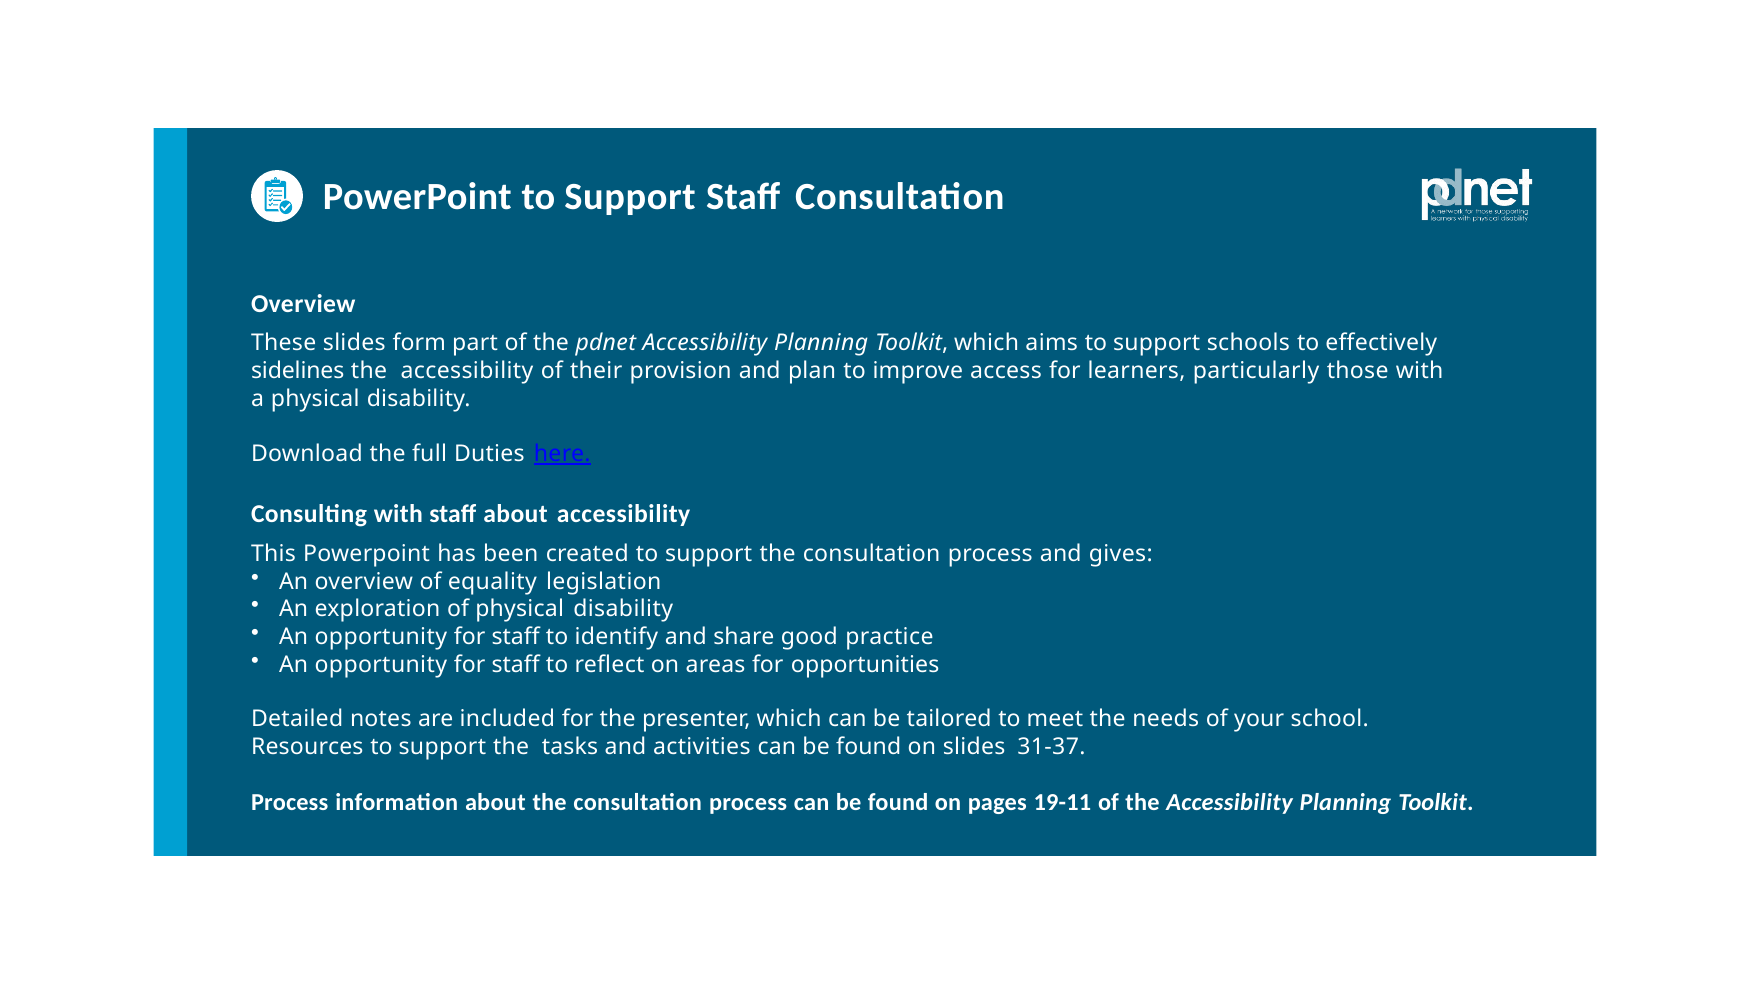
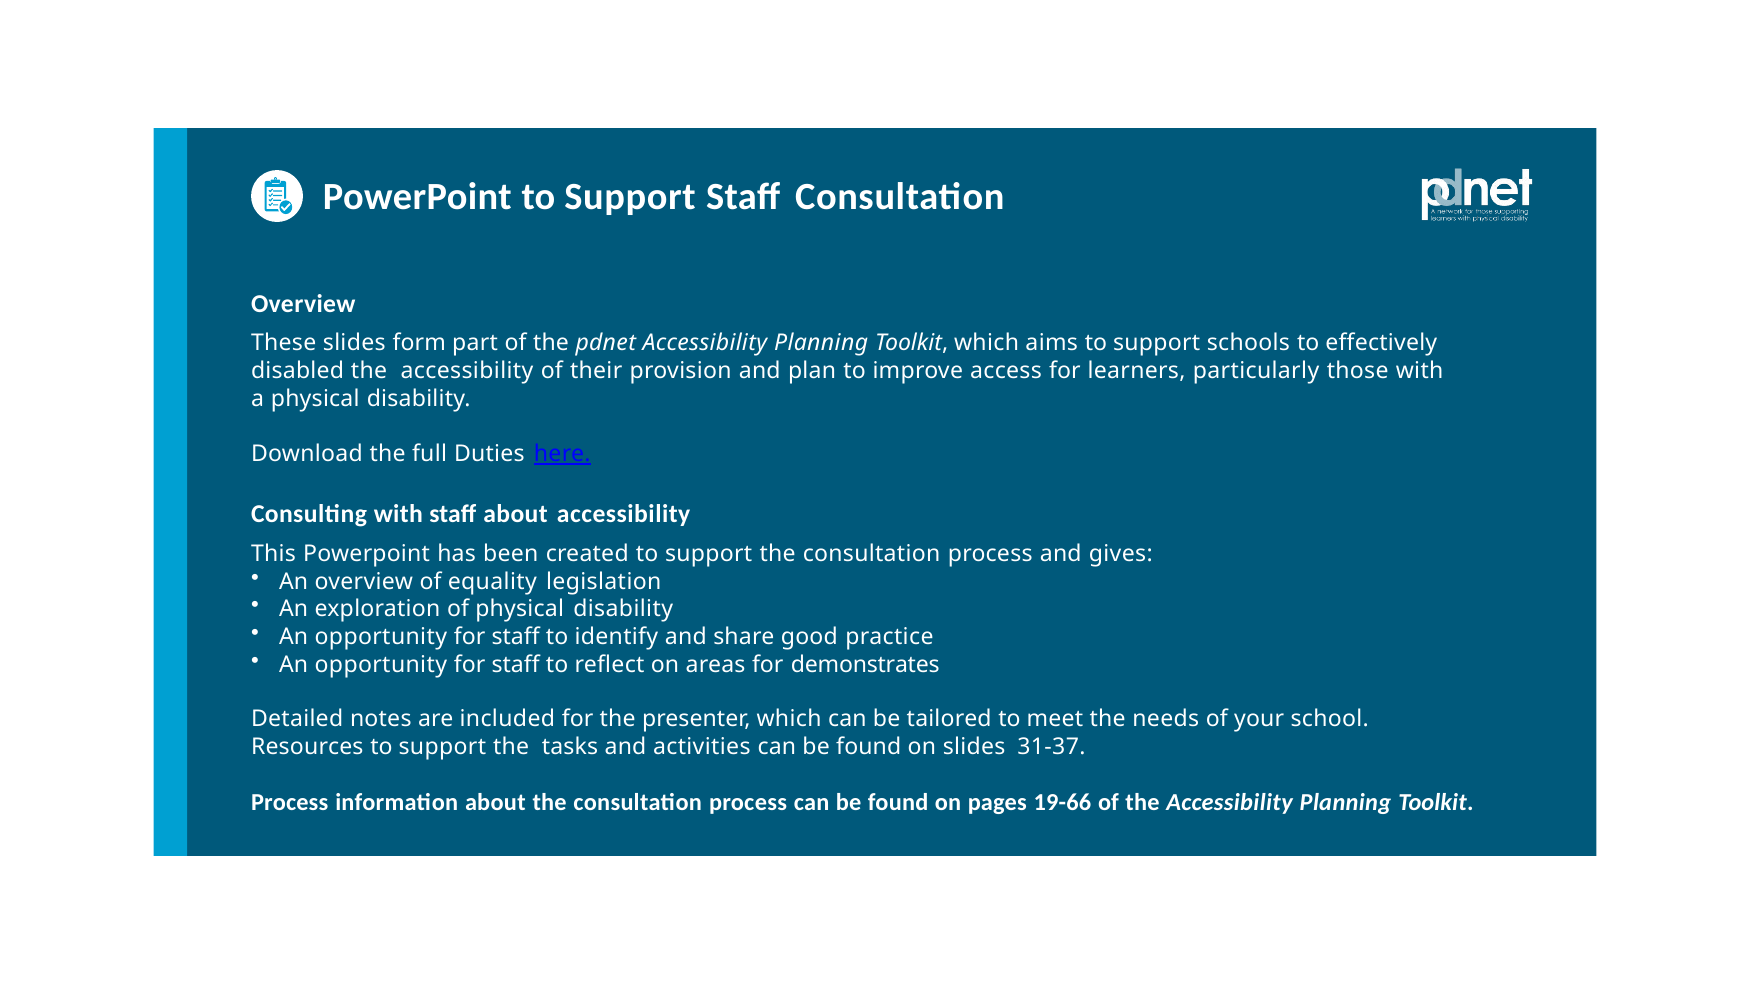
sidelines: sidelines -> disabled (298, 371)
opportunities: opportunities -> demonstrates (865, 664)
19-11: 19-11 -> 19-66 (1062, 803)
